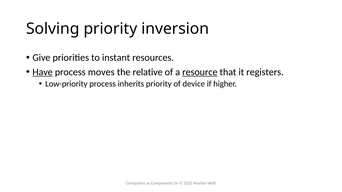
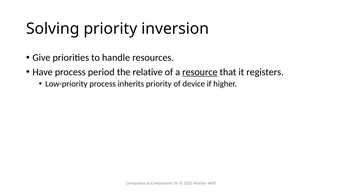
instant: instant -> handle (116, 58)
Have underline: present -> none (43, 72)
moves: moves -> period (101, 72)
